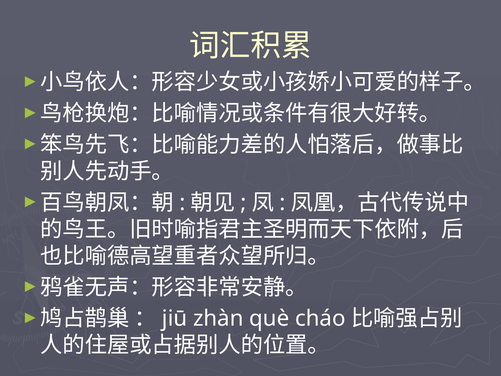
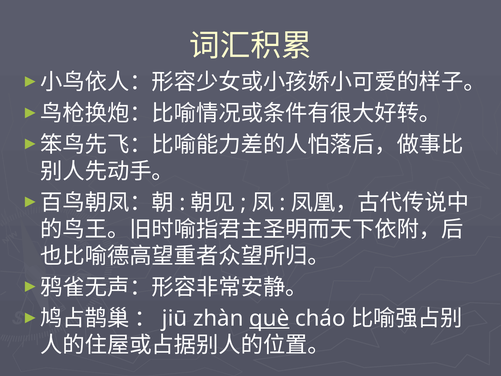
què underline: none -> present (269, 318)
